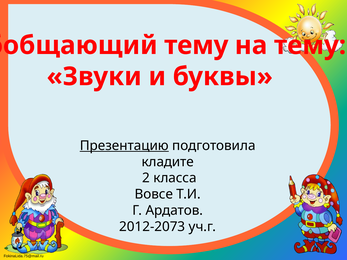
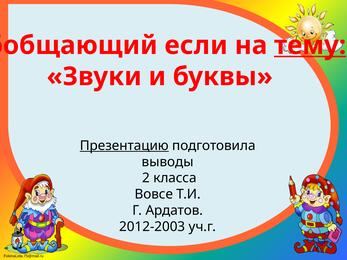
тему: тему -> если (196, 45)
тему underline: none -> present (310, 45)
кладите: кладите -> выводы (168, 162)
2012-2073: 2012-2073 -> 2012-2003 (152, 227)
